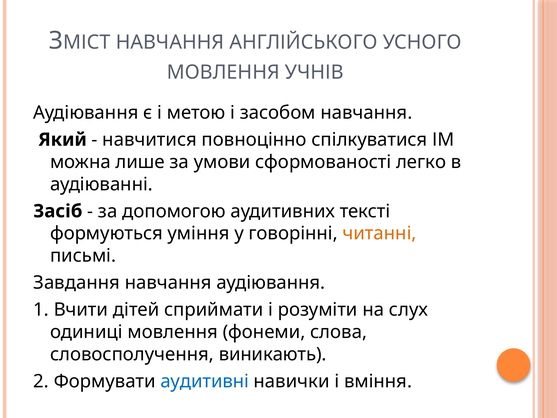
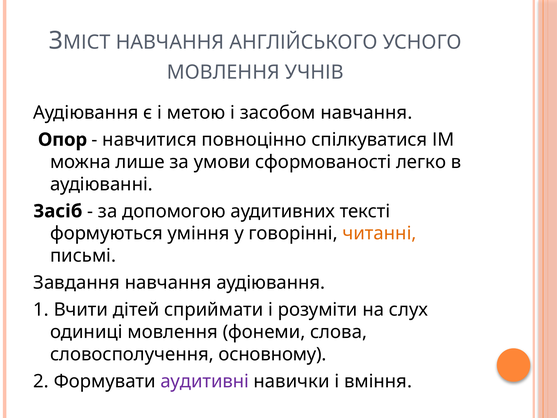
Який: Який -> Опор (63, 140)
виникають: виникають -> основному (273, 354)
аудитивні colour: blue -> purple (205, 381)
